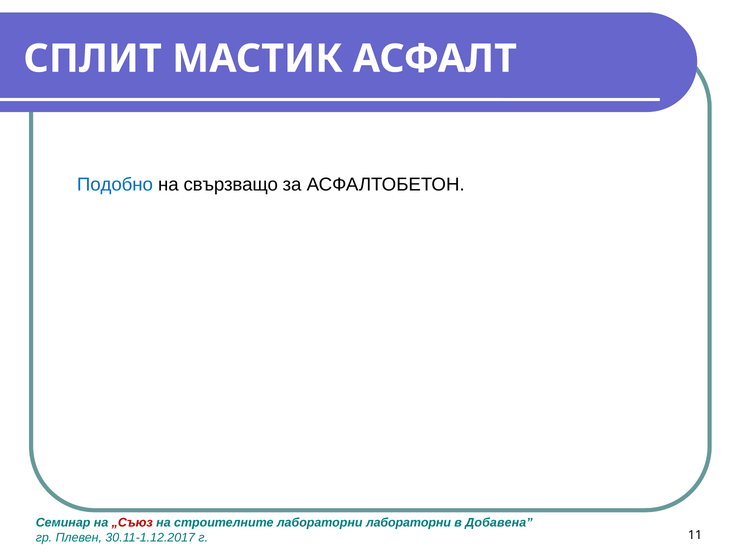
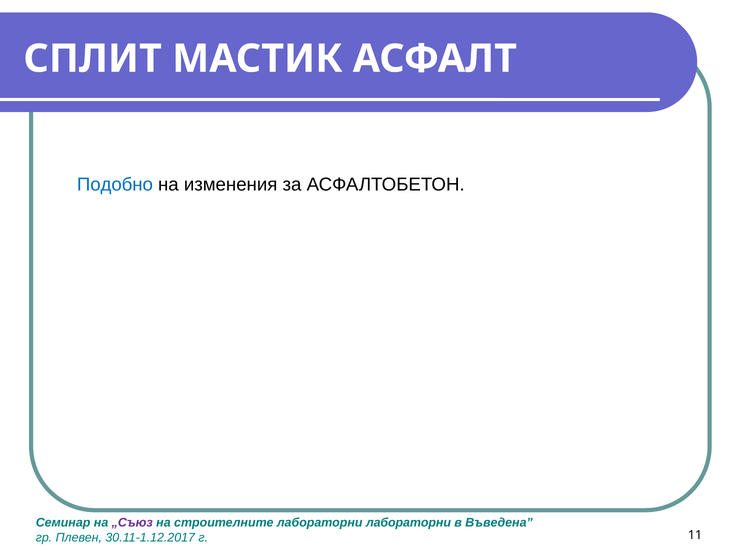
свързващо: свързващо -> изменения (231, 185)
„Съюз colour: red -> purple (132, 523)
Добавена: Добавена -> Въведена (499, 523)
